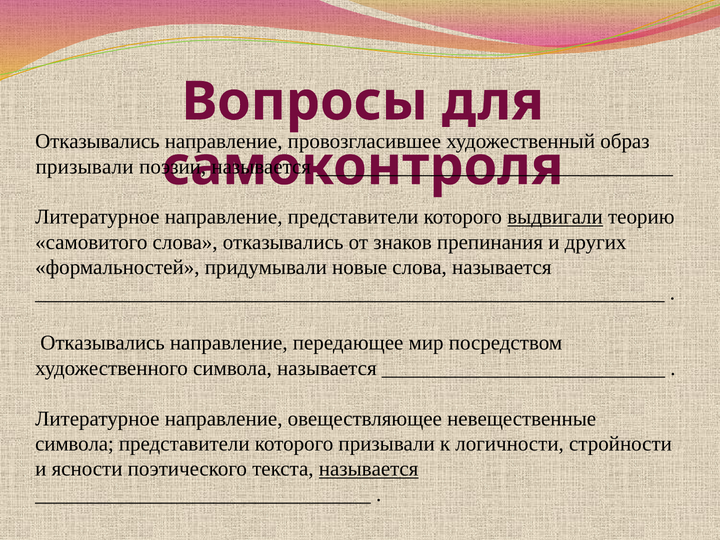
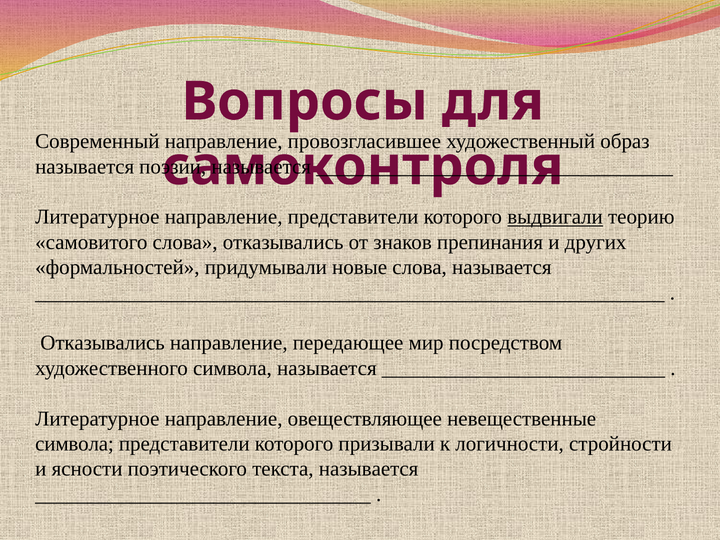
Отказывались: Отказывались -> Современный (97, 141)
призывали: призывали -> называется (85, 167)
называется underline: present -> none (369, 469)
